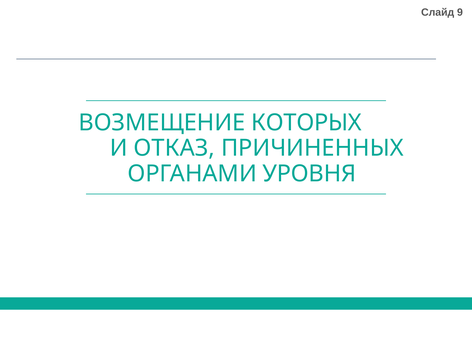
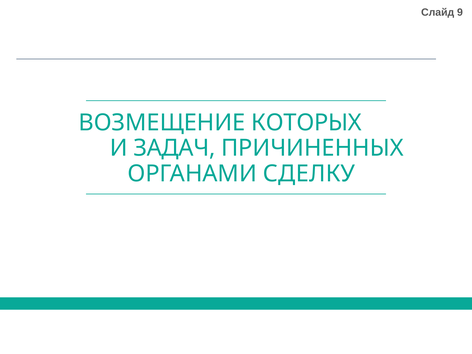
ОТКАЗ: ОТКАЗ -> ЗАДАЧ (174, 148)
УРОВНЯ: УРОВНЯ -> СДЕЛКУ (309, 174)
